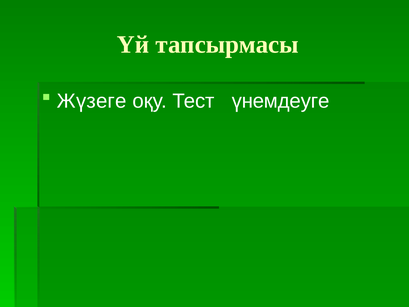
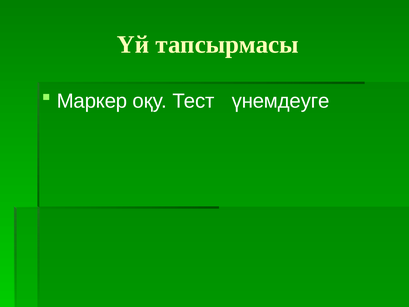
Жүзеге: Жүзеге -> Маркер (92, 101)
